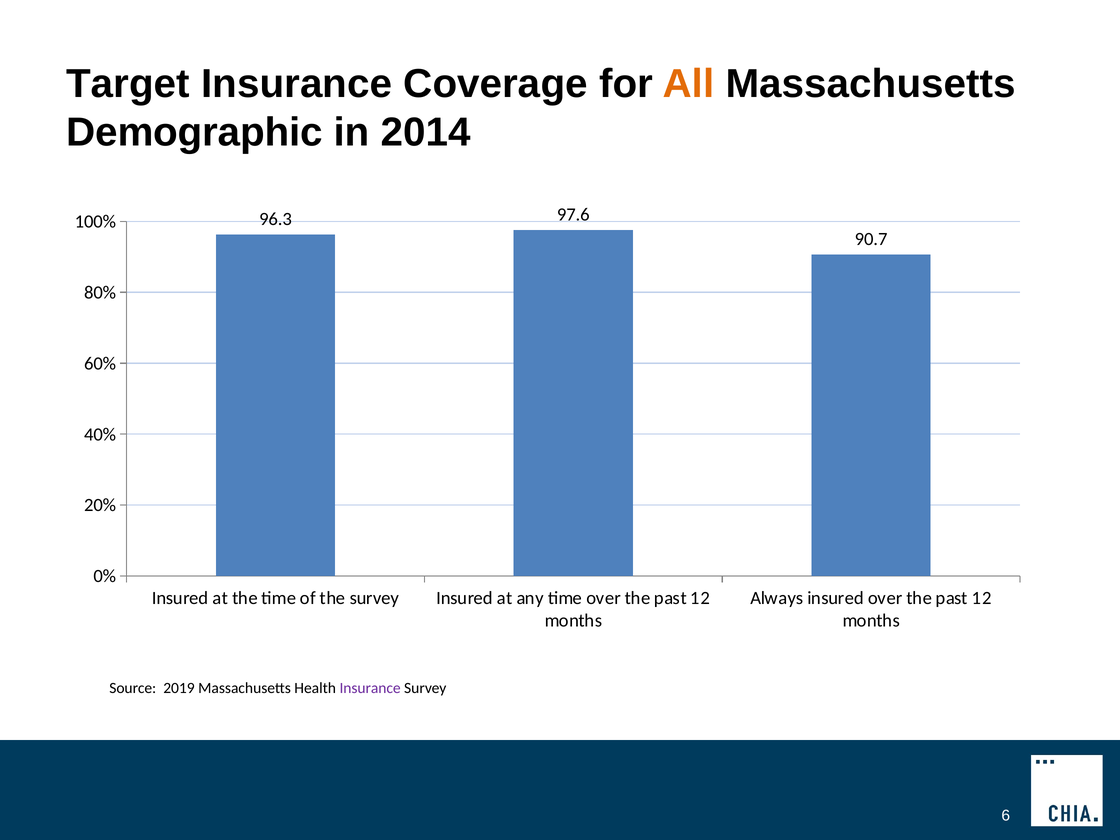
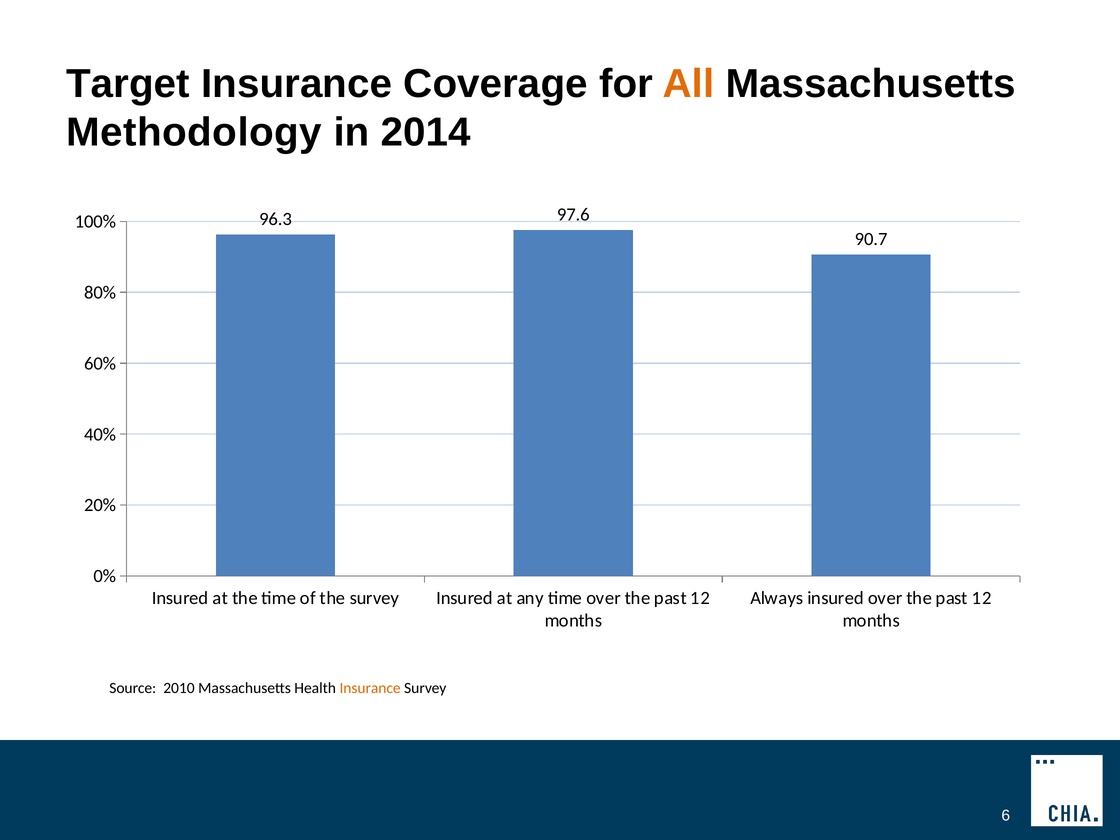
Demographic: Demographic -> Methodology (194, 132)
2019: 2019 -> 2010 (179, 688)
Insurance colour: purple -> orange (370, 688)
